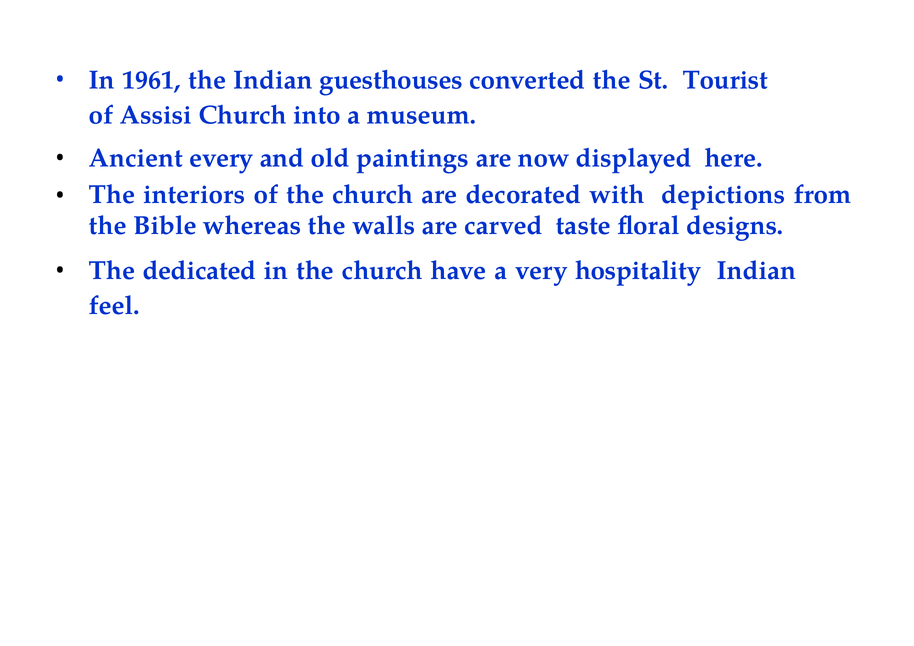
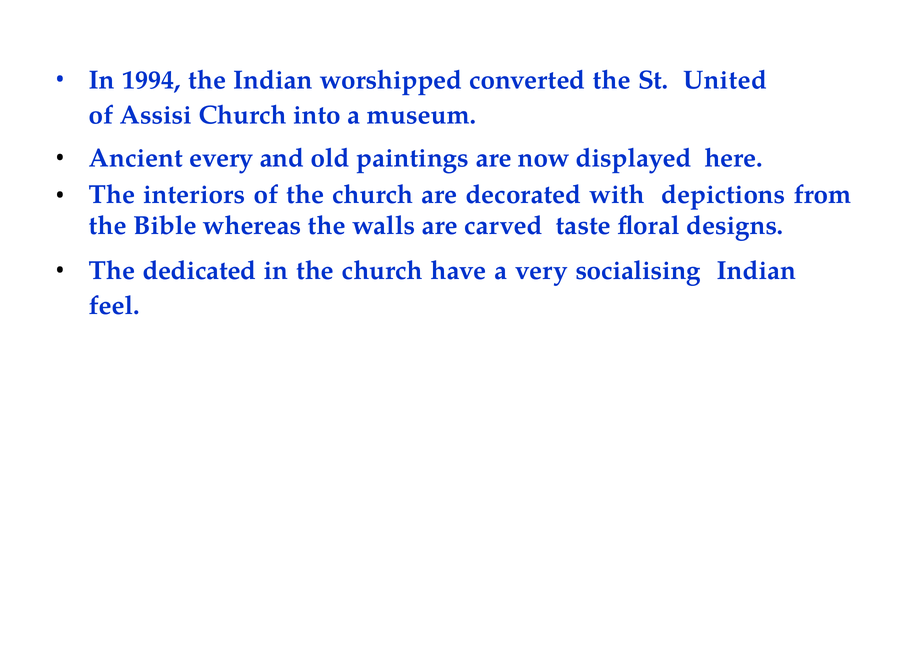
1961: 1961 -> 1994 (151, 80)
guesthouses: guesthouses -> worshipped (391, 80)
Tourist: Tourist -> United (725, 80)
hospitality: hospitality -> socialising (638, 271)
